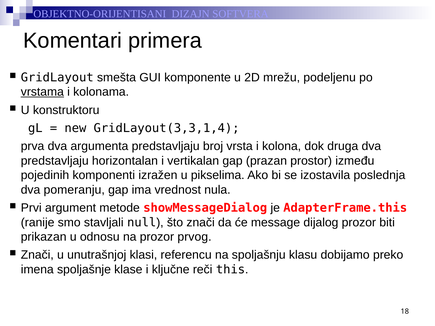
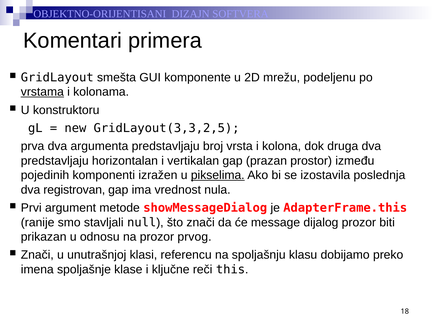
GridLayout(3,3,1,4: GridLayout(3,3,1,4 -> GridLayout(3,3,2,5 (167, 128)
pikselima underline: none -> present (218, 175)
pomeranju: pomeranju -> registrovan (74, 190)
